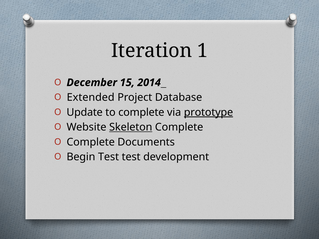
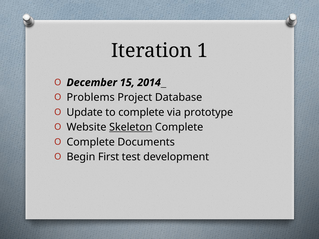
Extended: Extended -> Problems (91, 98)
prototype underline: present -> none (209, 112)
Begin Test: Test -> First (109, 157)
